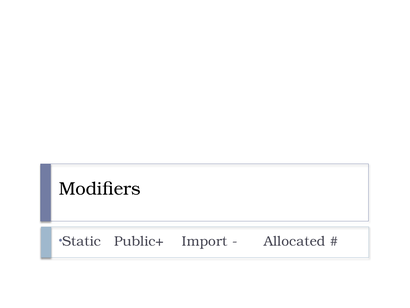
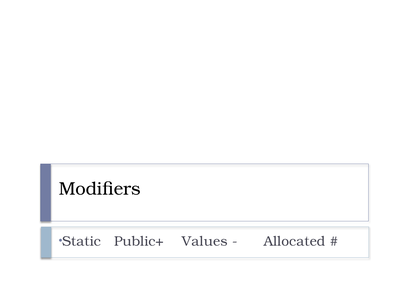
Import: Import -> Values (205, 241)
